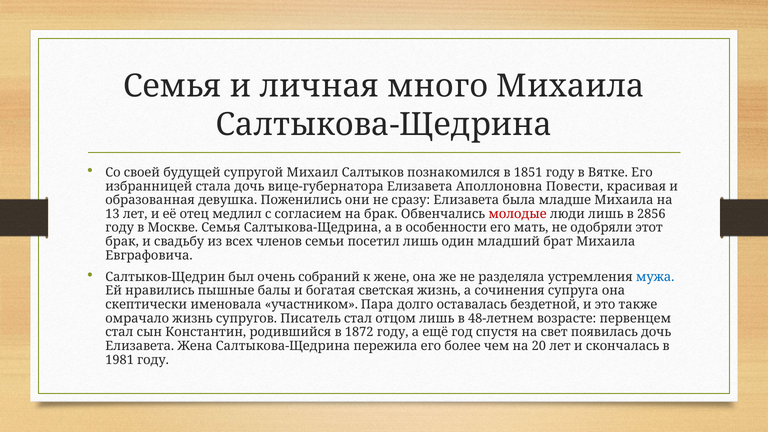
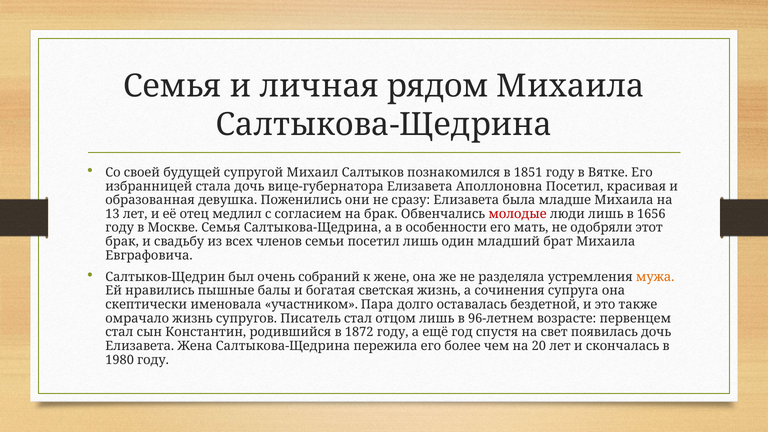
много: много -> рядом (438, 86)
Аполлоновна Повести: Повести -> Посетил (575, 186)
2856: 2856 -> 1656 (651, 214)
мужа colour: blue -> orange (655, 277)
48-летнем: 48-летнем -> 96-летнем (501, 318)
1981: 1981 -> 1980 (120, 360)
